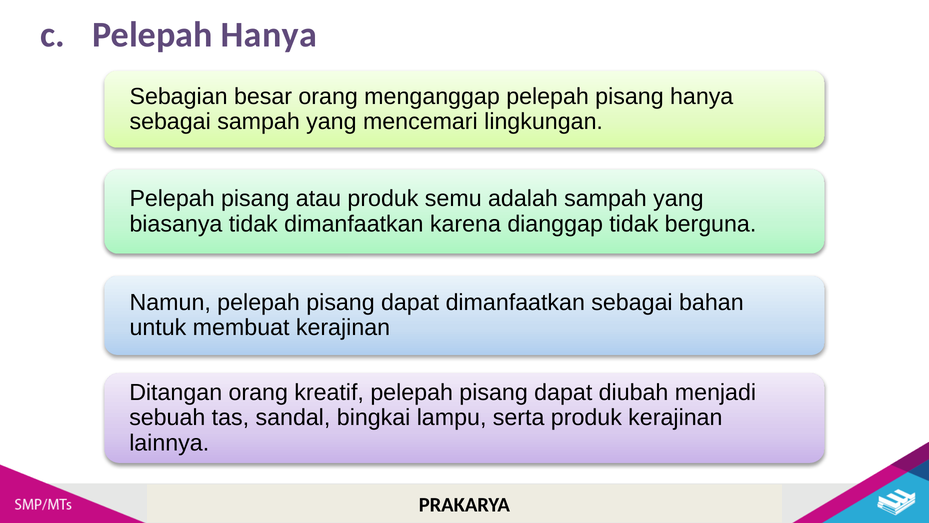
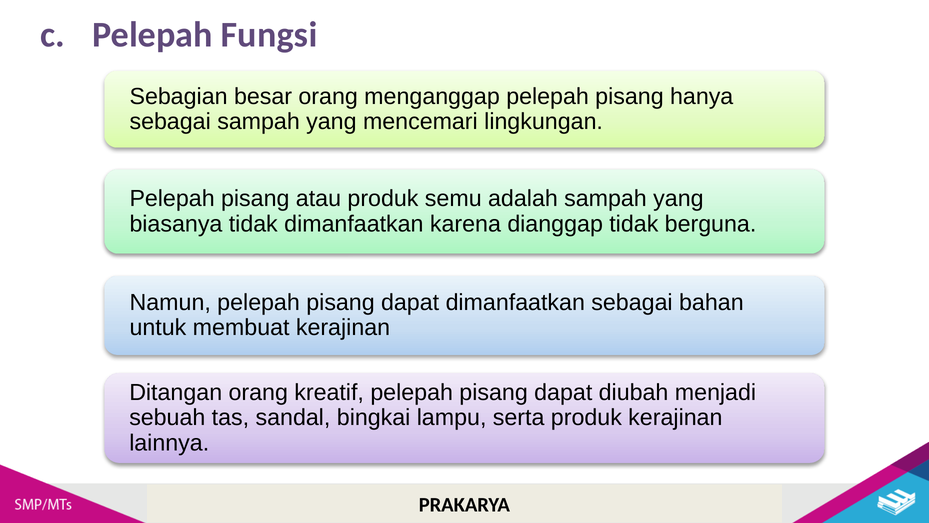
Pelepah Hanya: Hanya -> Fungsi (269, 35)
